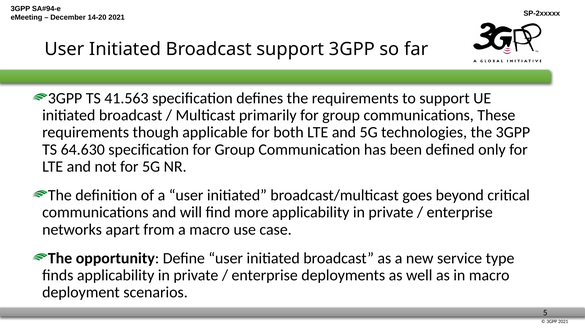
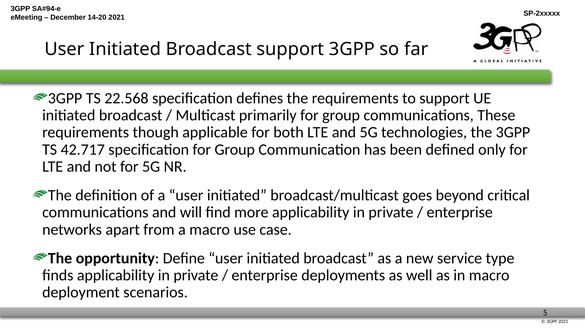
41.563: 41.563 -> 22.568 (126, 98)
64.630: 64.630 -> 42.717 (83, 150)
